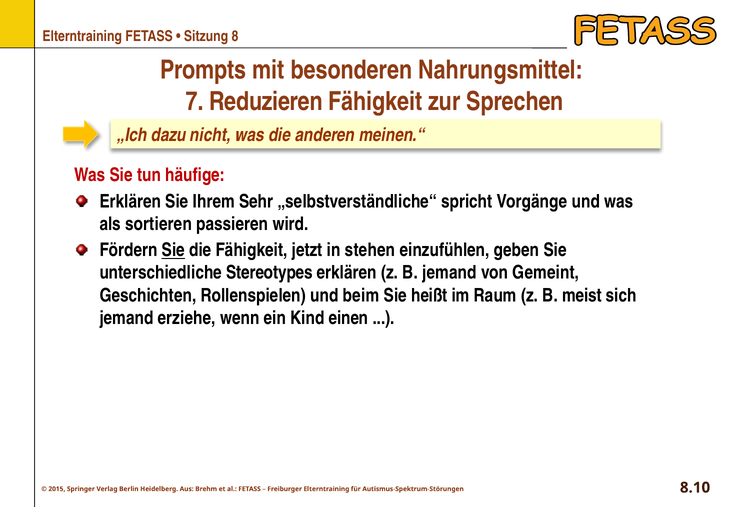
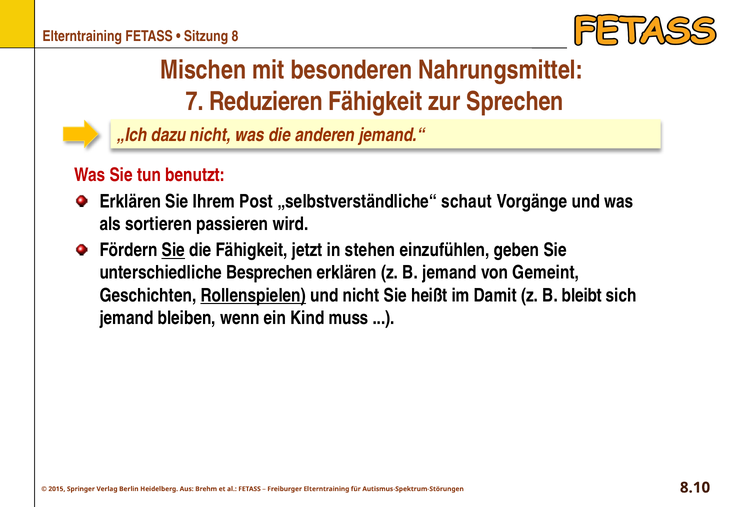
Prompts: Prompts -> Mischen (203, 70)
meinen.“: meinen.“ -> jemand.“ (392, 135)
häufige: häufige -> benutzt (195, 175)
Sehr: Sehr -> Post (256, 201)
spricht: spricht -> schaut (467, 201)
Stereotypes: Stereotypes -> Besprechen (270, 273)
Rollenspielen underline: none -> present (253, 295)
und beim: beim -> nicht (361, 295)
Raum: Raum -> Damit (495, 295)
meist: meist -> bleibt (582, 295)
erziehe: erziehe -> bleiben (187, 318)
einen: einen -> muss (349, 318)
